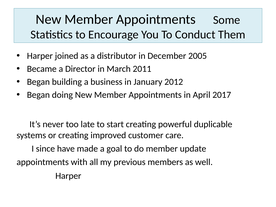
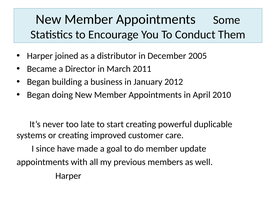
2017: 2017 -> 2010 (222, 95)
